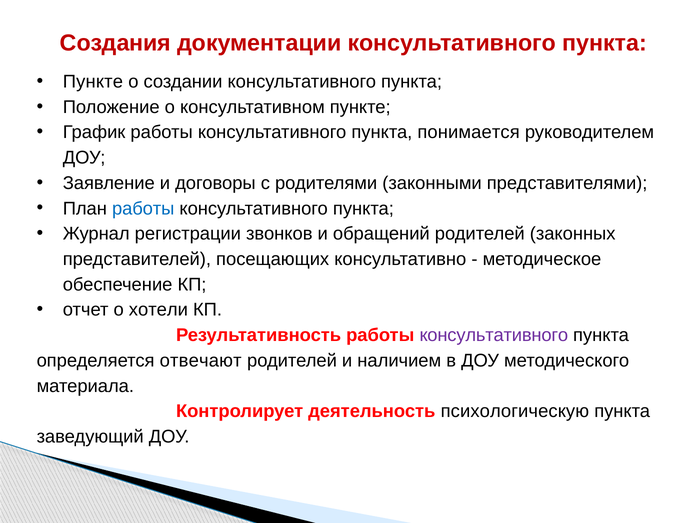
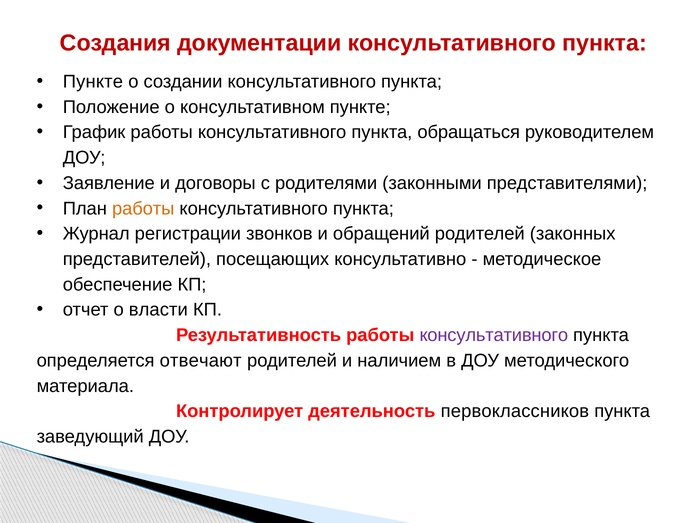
понимается: понимается -> обращаться (469, 132)
работы colour: blue -> orange (143, 208)
хотели: хотели -> власти (158, 310)
психологическую: психологическую -> первоклассников (515, 411)
